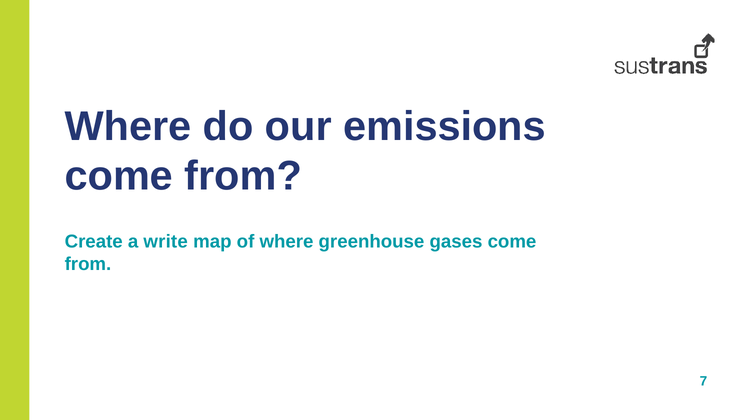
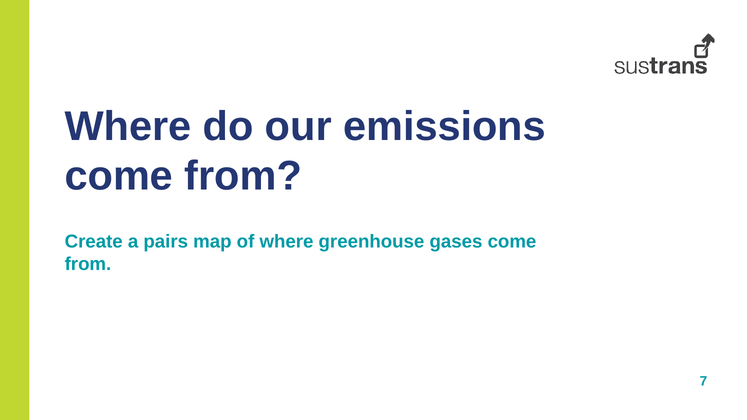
write: write -> pairs (166, 242)
